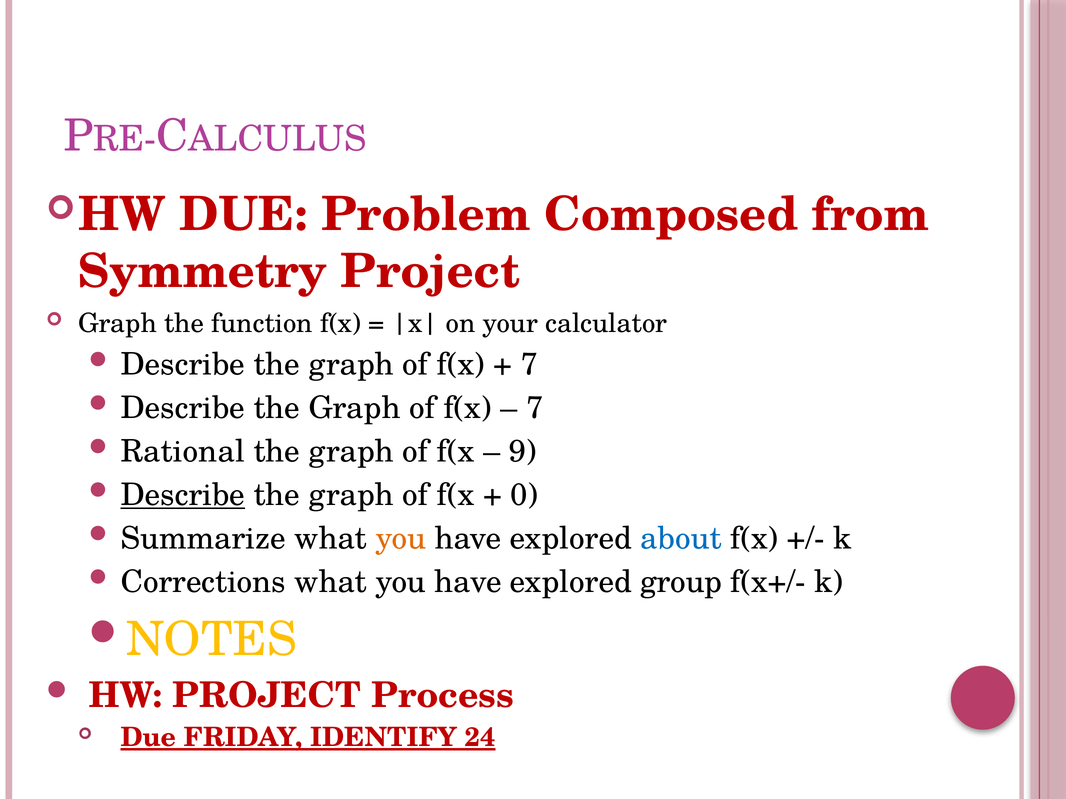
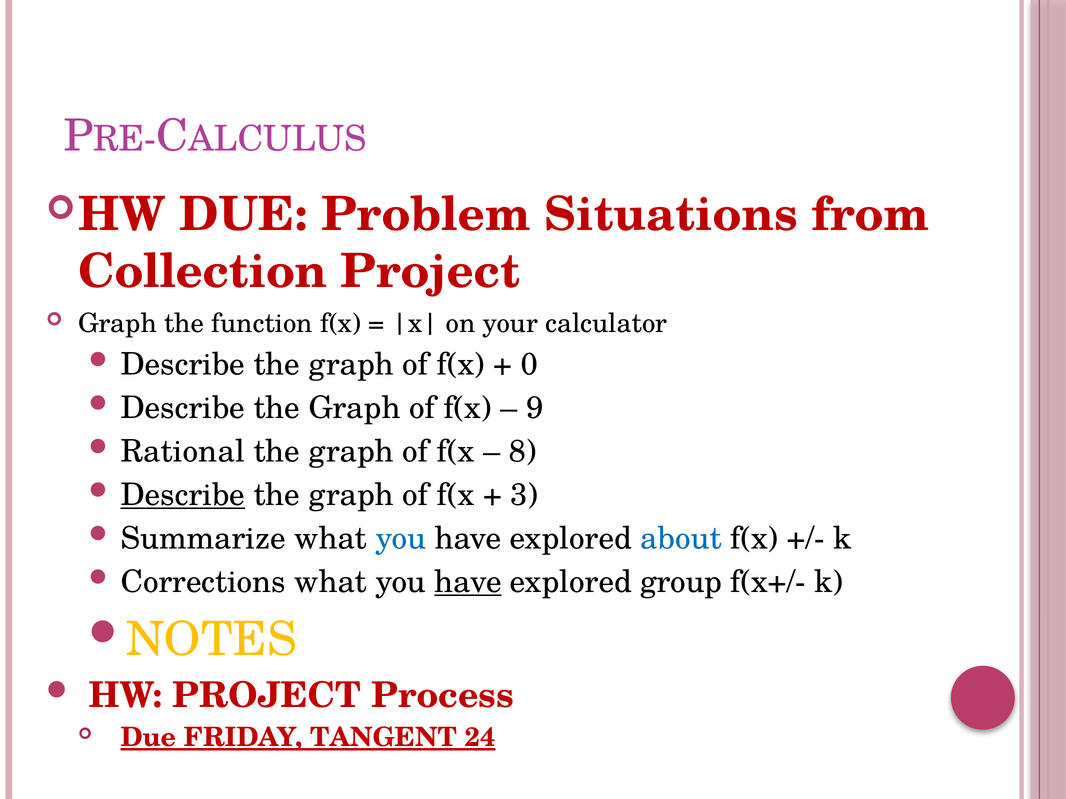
Composed: Composed -> Situations (671, 215)
Symmetry: Symmetry -> Collection (203, 272)
7: 7 -> 0 (530, 365)
7: 7 -> 9 (535, 408)
9: 9 -> 8 (523, 452)
0: 0 -> 3 (524, 495)
you colour: orange -> blue (401, 539)
have underline: none -> present (468, 582)
IDENTIFY: IDENTIFY -> TANGENT (384, 738)
